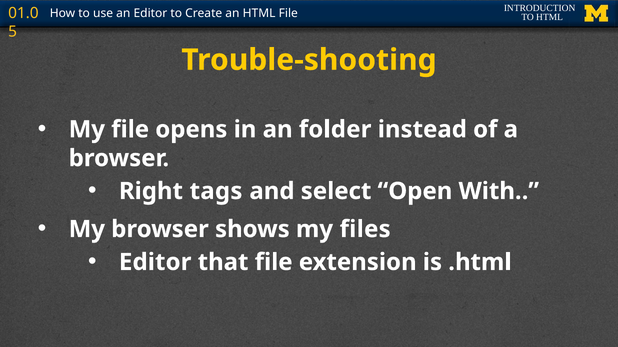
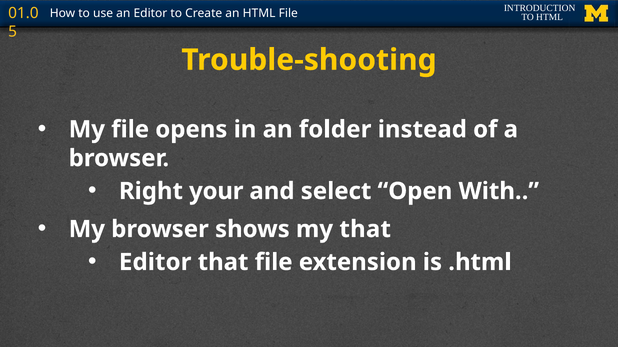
tags: tags -> your (216, 191)
my files: files -> that (365, 230)
